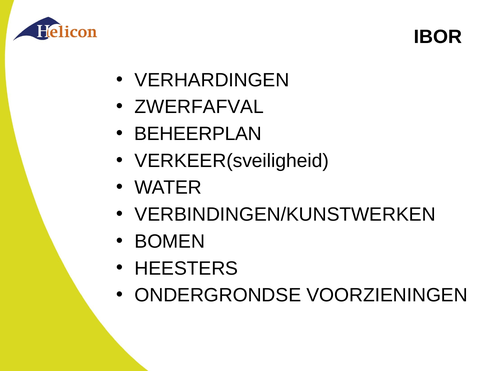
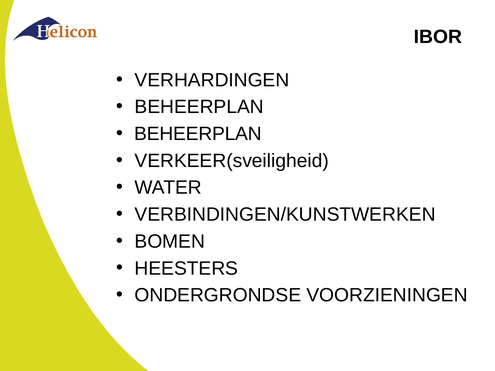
ZWERFAFVAL: ZWERFAFVAL -> BEHEERPLAN (199, 107)
